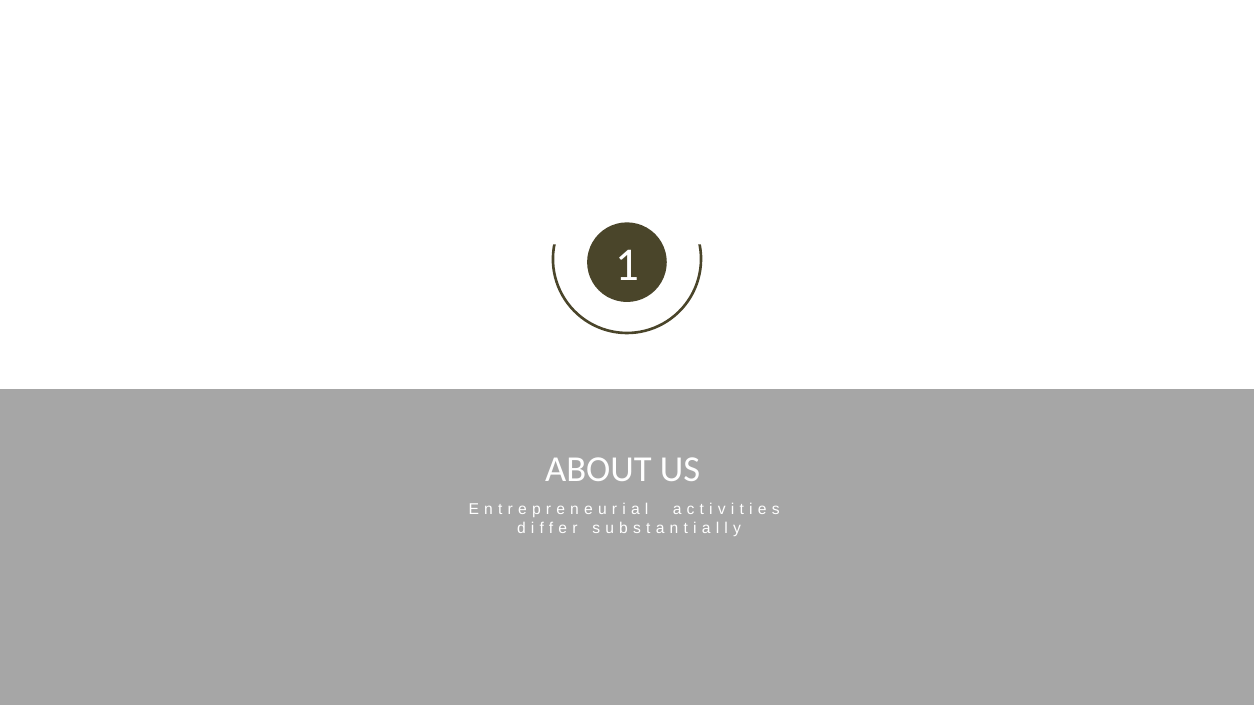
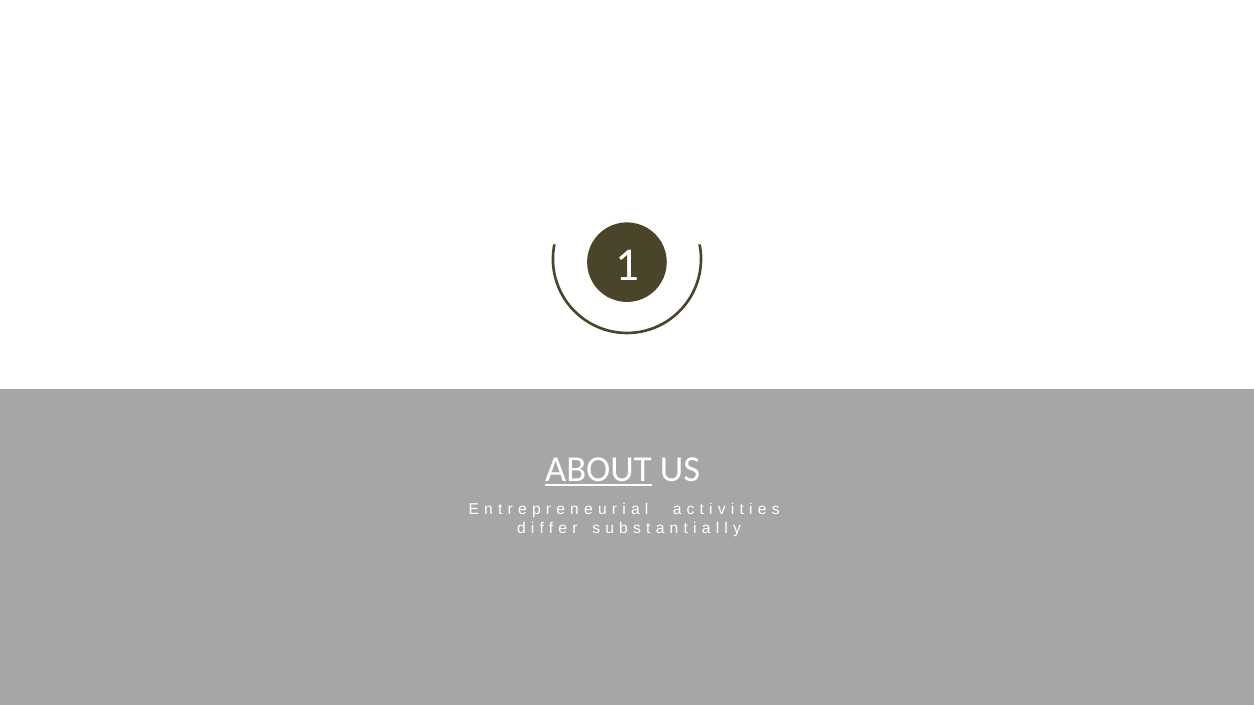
ABOUT underline: none -> present (598, 470)
